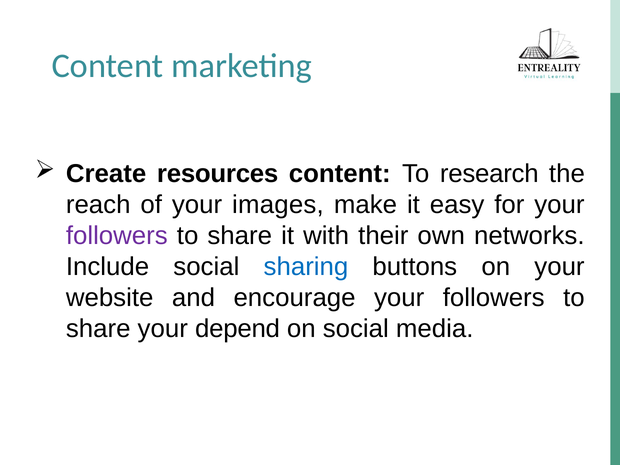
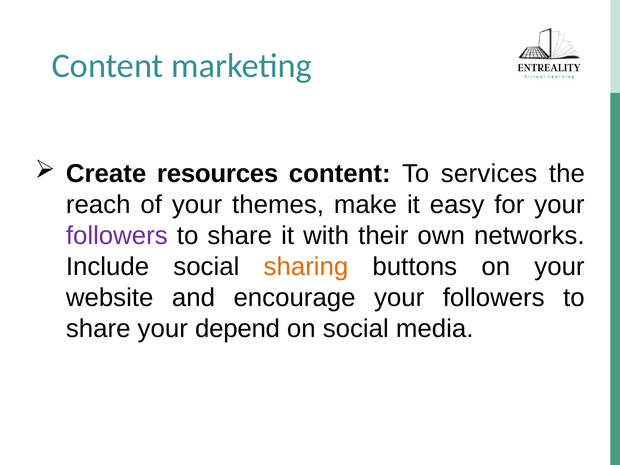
research: research -> services (489, 174)
images: images -> themes (278, 205)
sharing colour: blue -> orange (306, 267)
